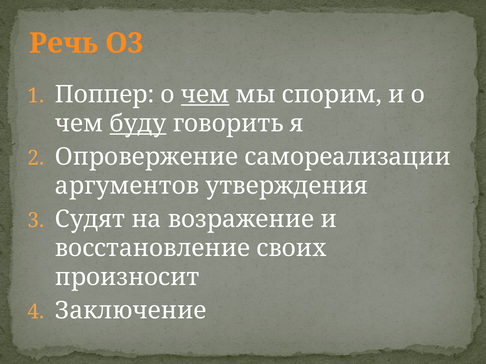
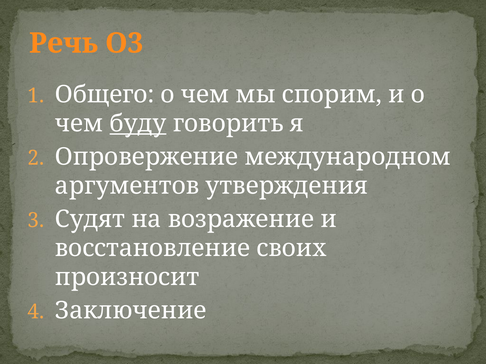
Поппер: Поппер -> Общего (105, 95)
чем underline: present -> none (205, 95)
самореализации: самореализации -> международном (348, 157)
